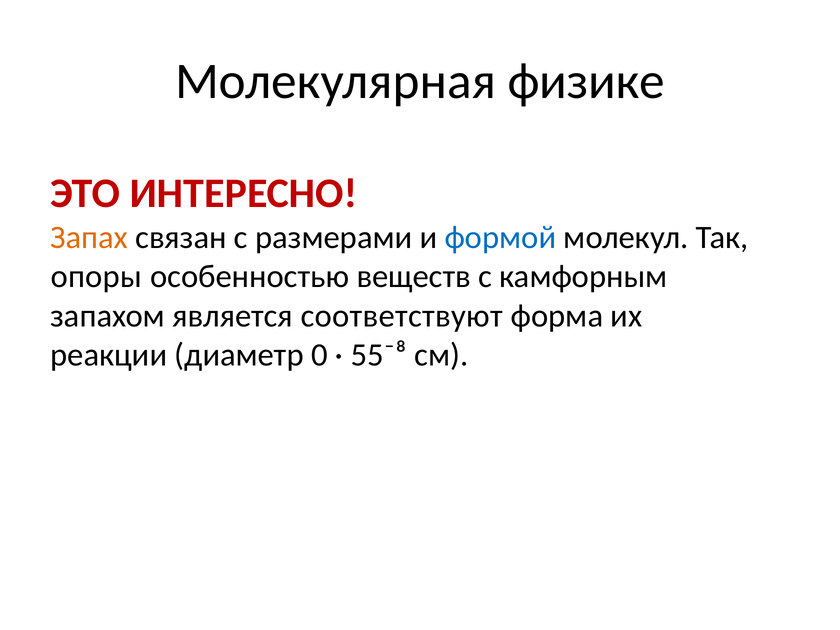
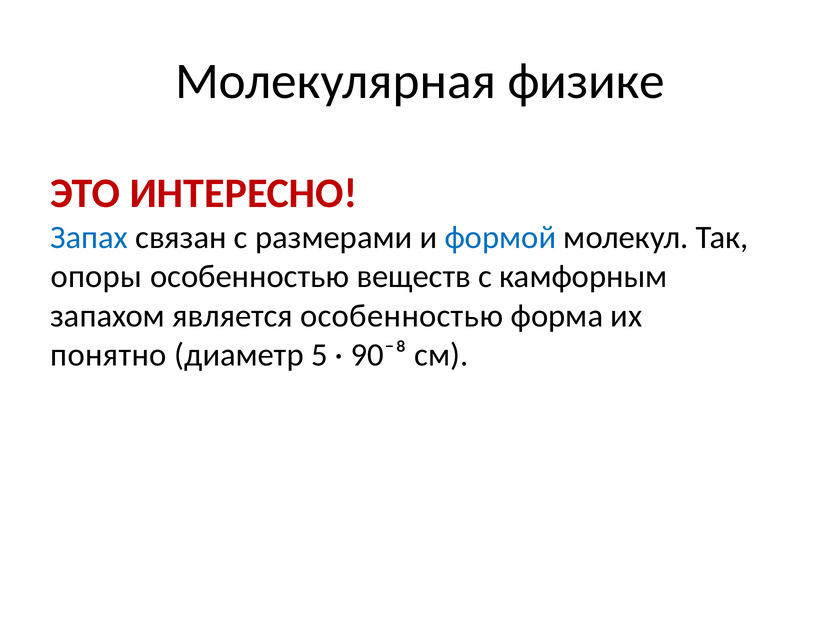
Запах colour: orange -> blue (89, 237)
является соответствуют: соответствуют -> особенностью (402, 316)
реакции: реакции -> понятно (109, 355)
0: 0 -> 5 (319, 355)
55⁻⁸: 55⁻⁸ -> 90⁻⁸ (379, 355)
